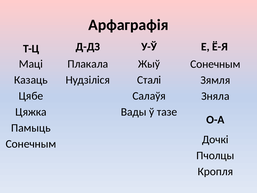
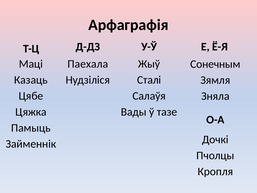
Плакала: Плакала -> Паехала (88, 64)
Сонечным: Сонечным -> Займеннік (31, 144)
